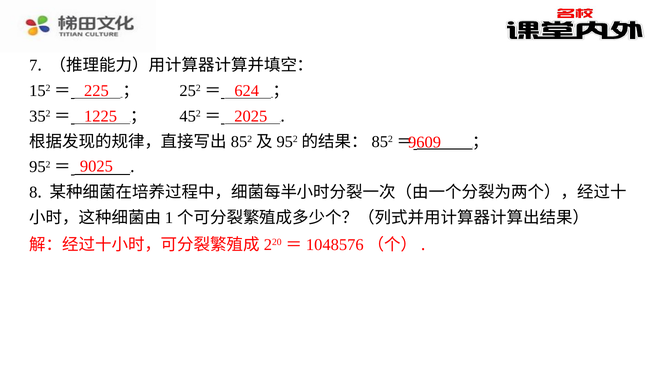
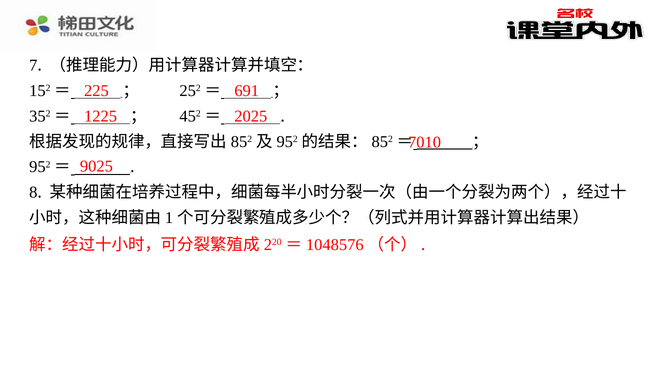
624: 624 -> 691 (247, 91)
9609: 9609 -> 7010 (425, 142)
